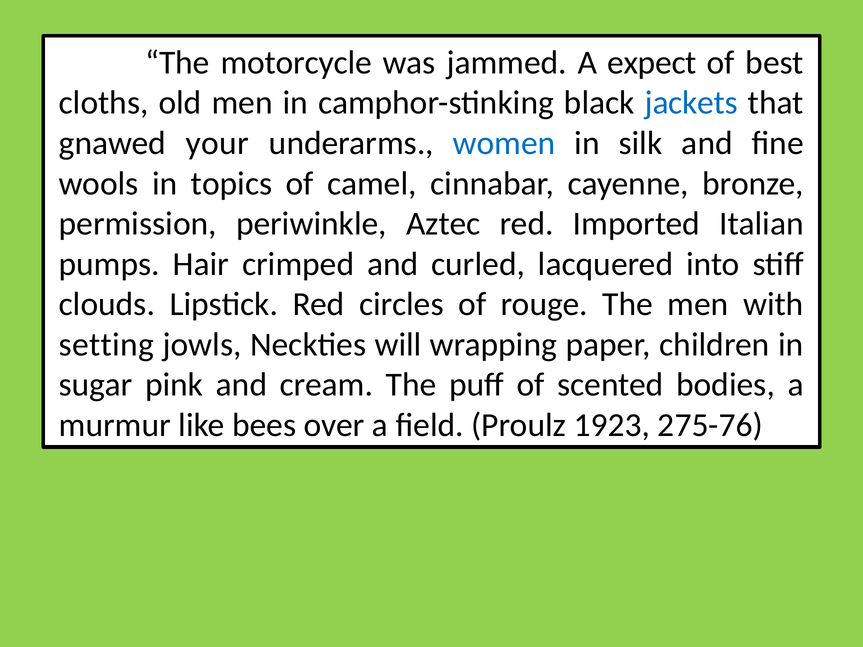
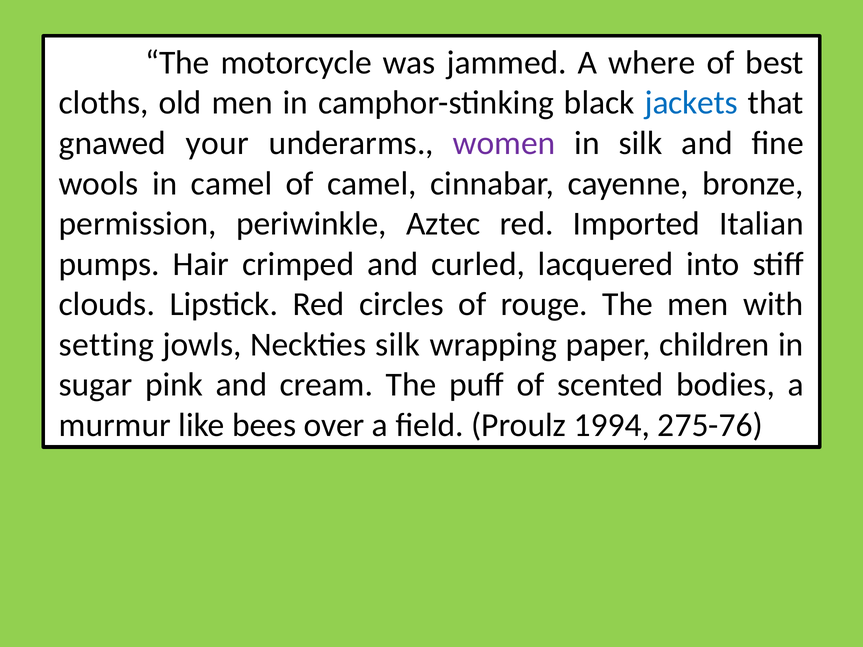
expect: expect -> where (652, 63)
women colour: blue -> purple (504, 143)
in topics: topics -> camel (232, 184)
Neckties will: will -> silk (398, 345)
1923: 1923 -> 1994 (612, 425)
